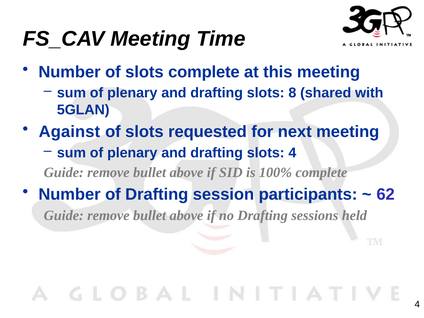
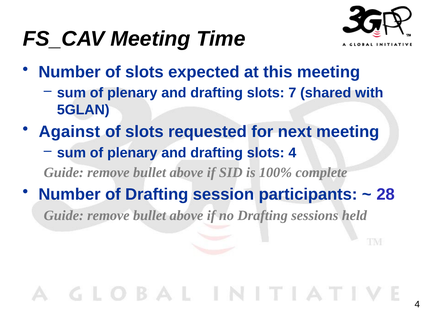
slots complete: complete -> expected (204, 72)
8: 8 -> 7 (292, 93)
62: 62 -> 28 (386, 194)
